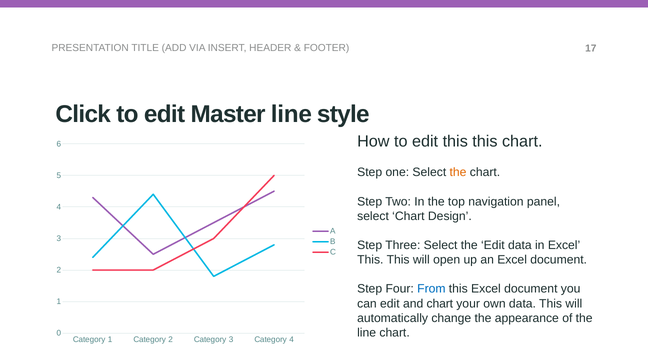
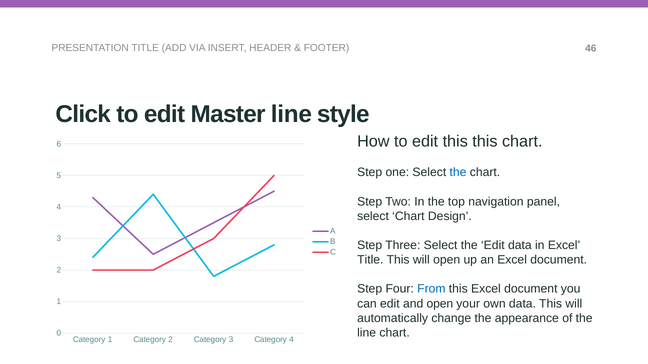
17: 17 -> 46 (591, 48)
the colour: orange -> blue (458, 173)
This: This -> Title (370, 260)
and chart: chart -> open (440, 304)
